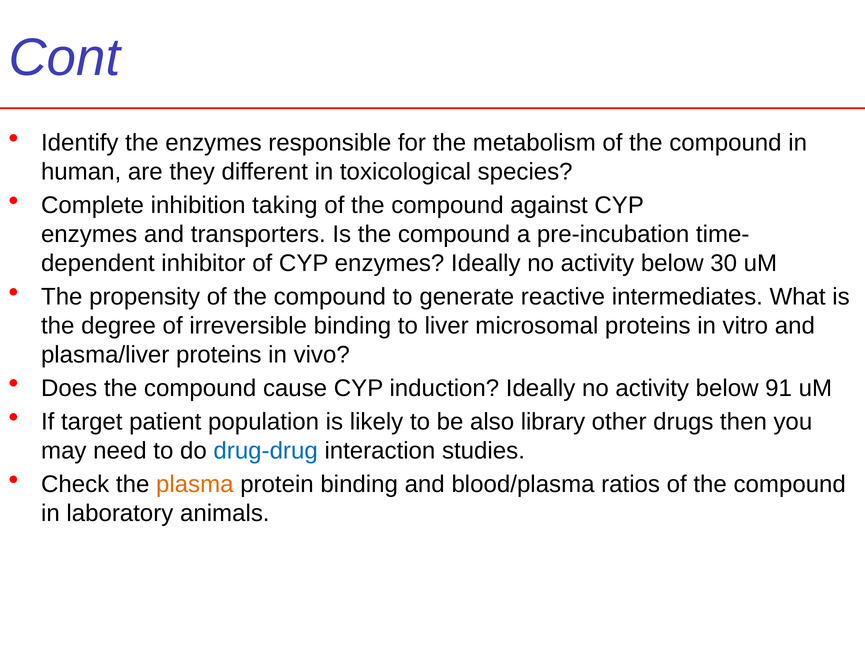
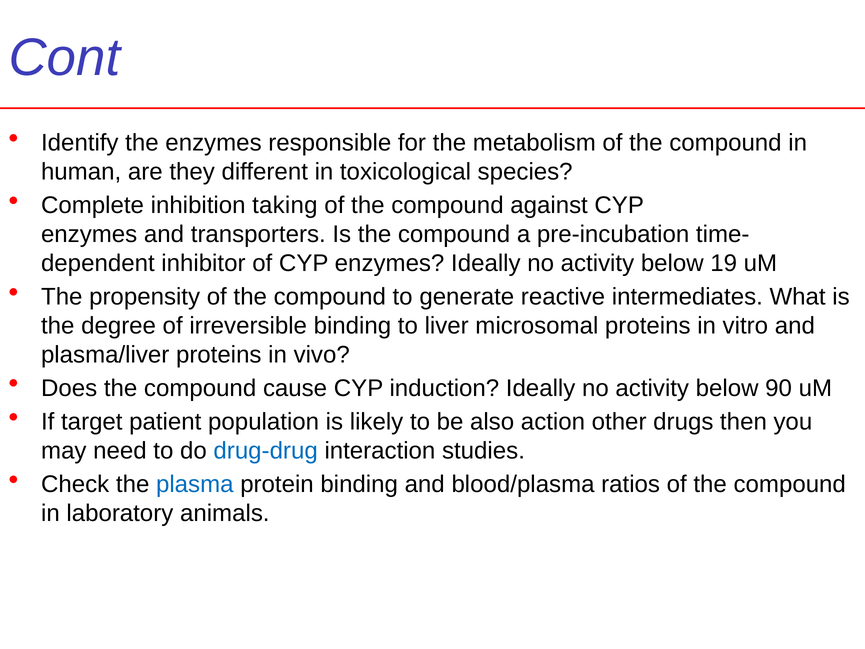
30: 30 -> 19 (724, 263)
91: 91 -> 90 (779, 388)
library: library -> action (553, 422)
plasma colour: orange -> blue (195, 484)
